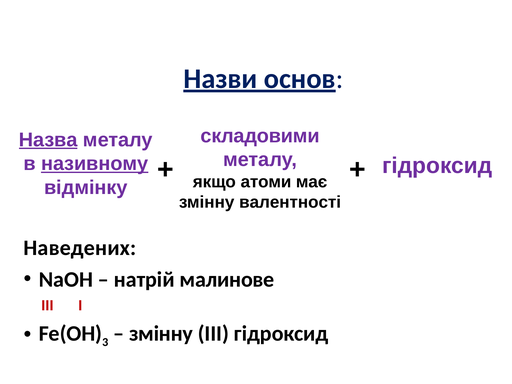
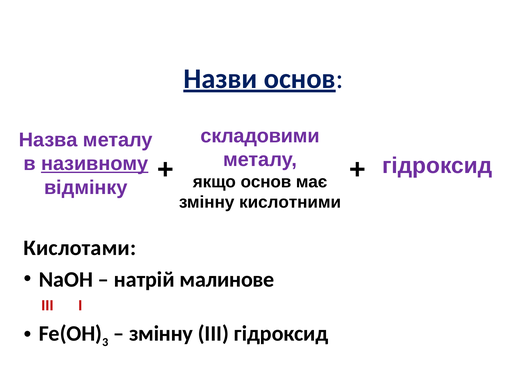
Назва underline: present -> none (48, 140)
якщо атоми: атоми -> основ (266, 182)
валентності: валентності -> кислотними (290, 202)
Наведених: Наведених -> Кислотами (80, 248)
